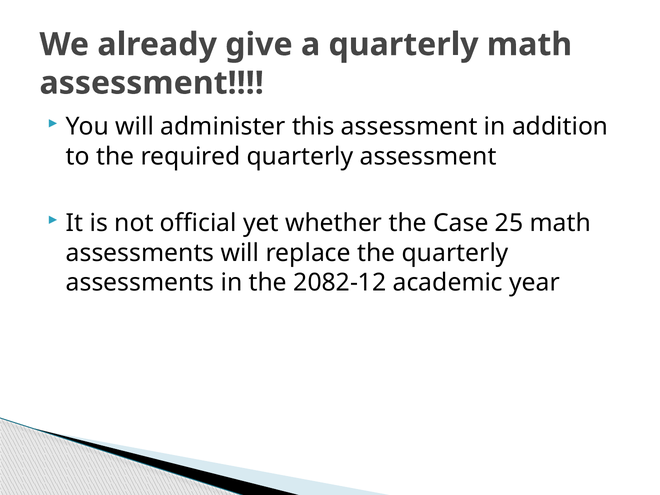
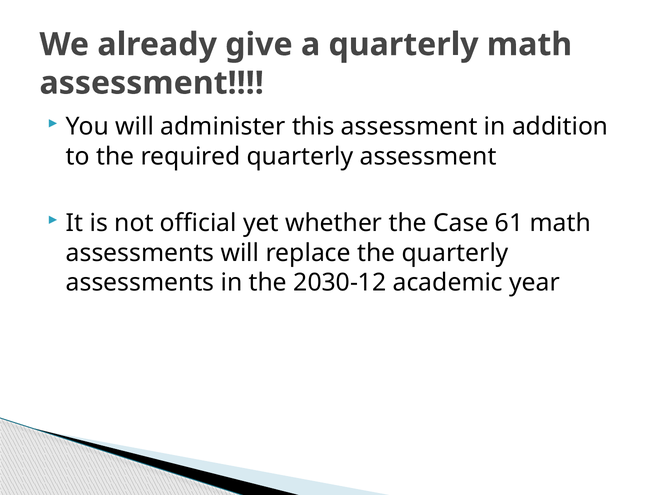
25: 25 -> 61 (509, 223)
2082-12: 2082-12 -> 2030-12 (340, 283)
